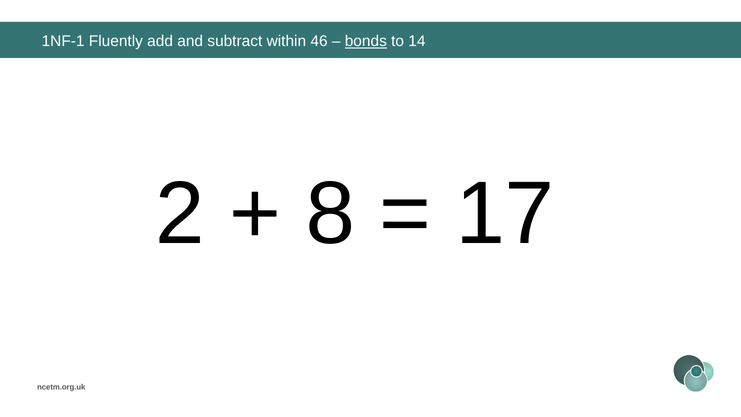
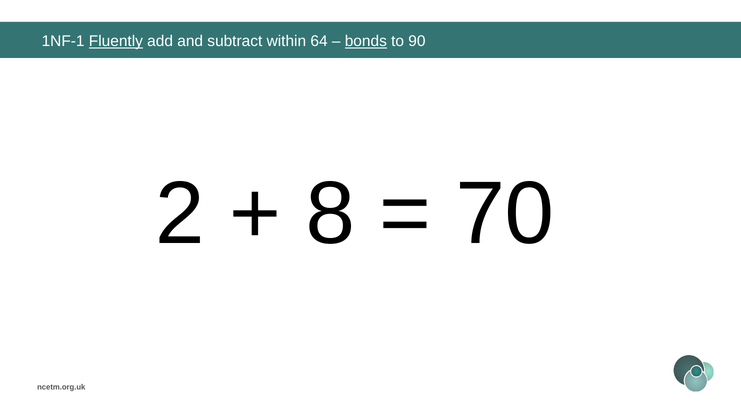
Fluently underline: none -> present (116, 41)
46: 46 -> 64 (319, 41)
14: 14 -> 90 (417, 41)
17: 17 -> 70 (505, 214)
